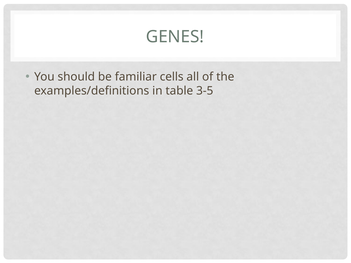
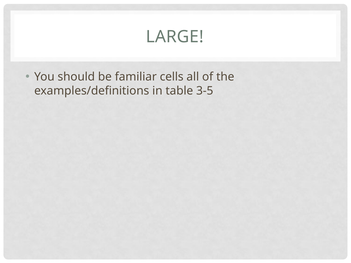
GENES: GENES -> LARGE (175, 37)
